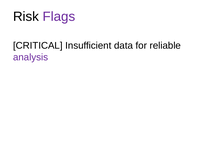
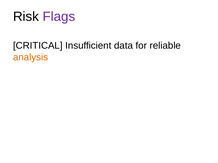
analysis colour: purple -> orange (31, 57)
